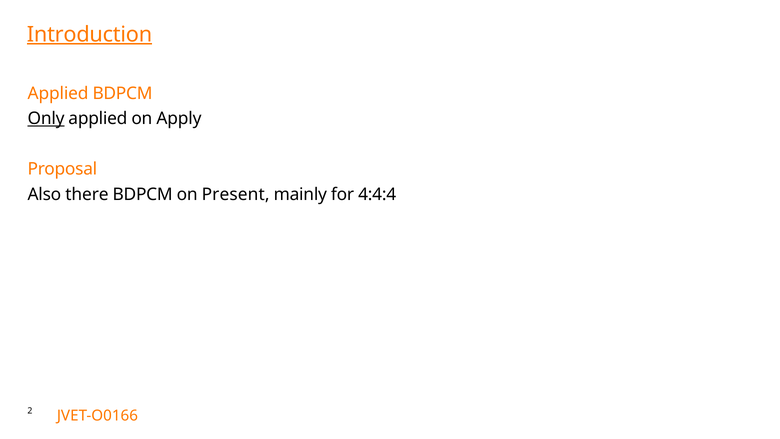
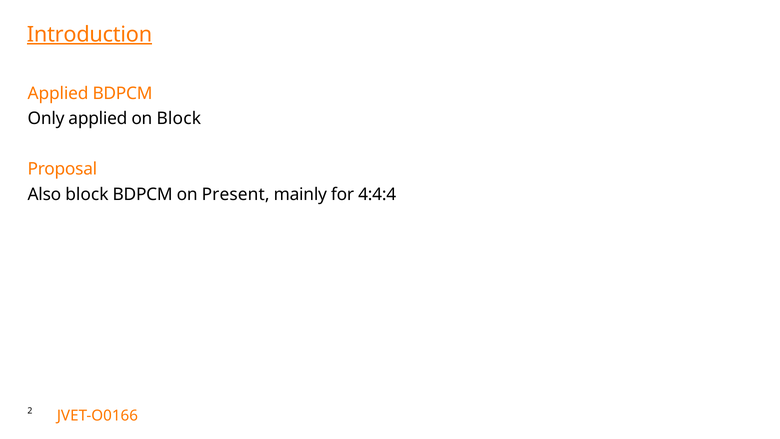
Only underline: present -> none (46, 119)
on Apply: Apply -> Block (179, 119)
Also there: there -> block (87, 194)
